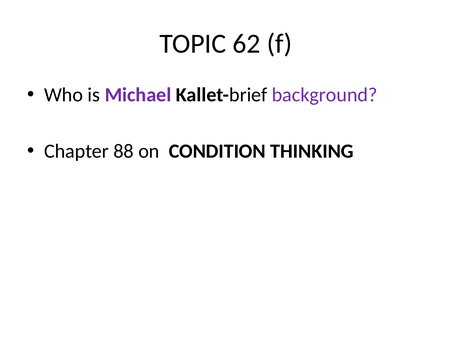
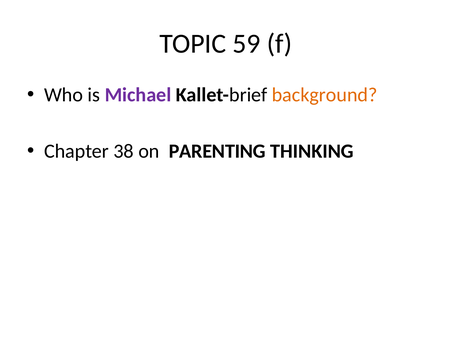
62: 62 -> 59 (247, 44)
background colour: purple -> orange (325, 95)
88: 88 -> 38 (124, 151)
CONDITION: CONDITION -> PARENTING (217, 151)
